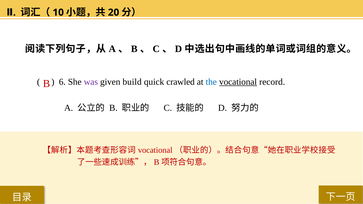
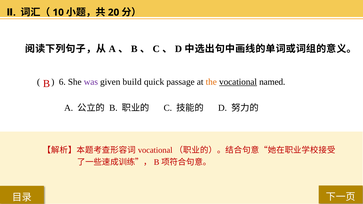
crawled: crawled -> passage (181, 82)
the colour: blue -> orange (211, 82)
record: record -> named (272, 82)
